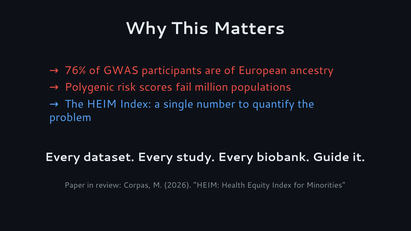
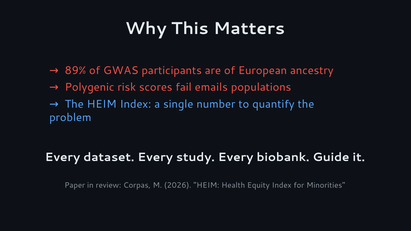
76%: 76% -> 89% (75, 71)
million: million -> emails (211, 87)
